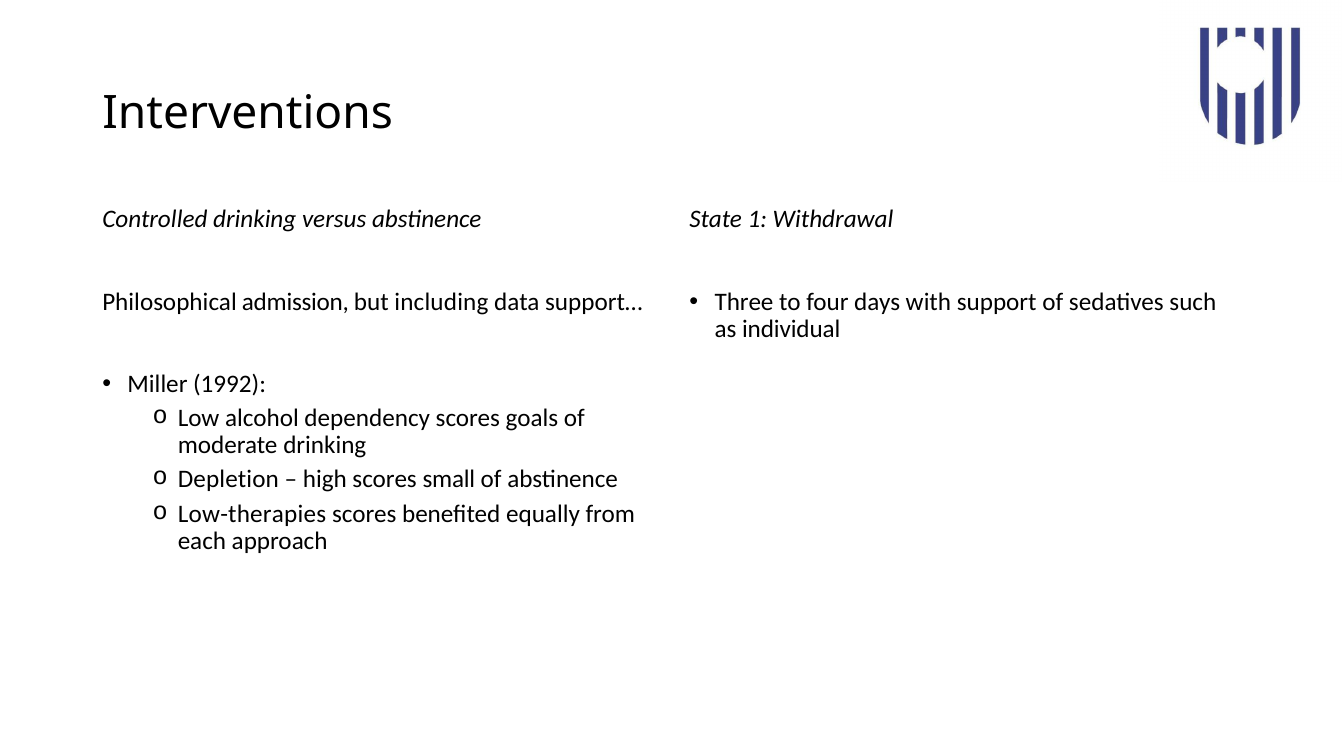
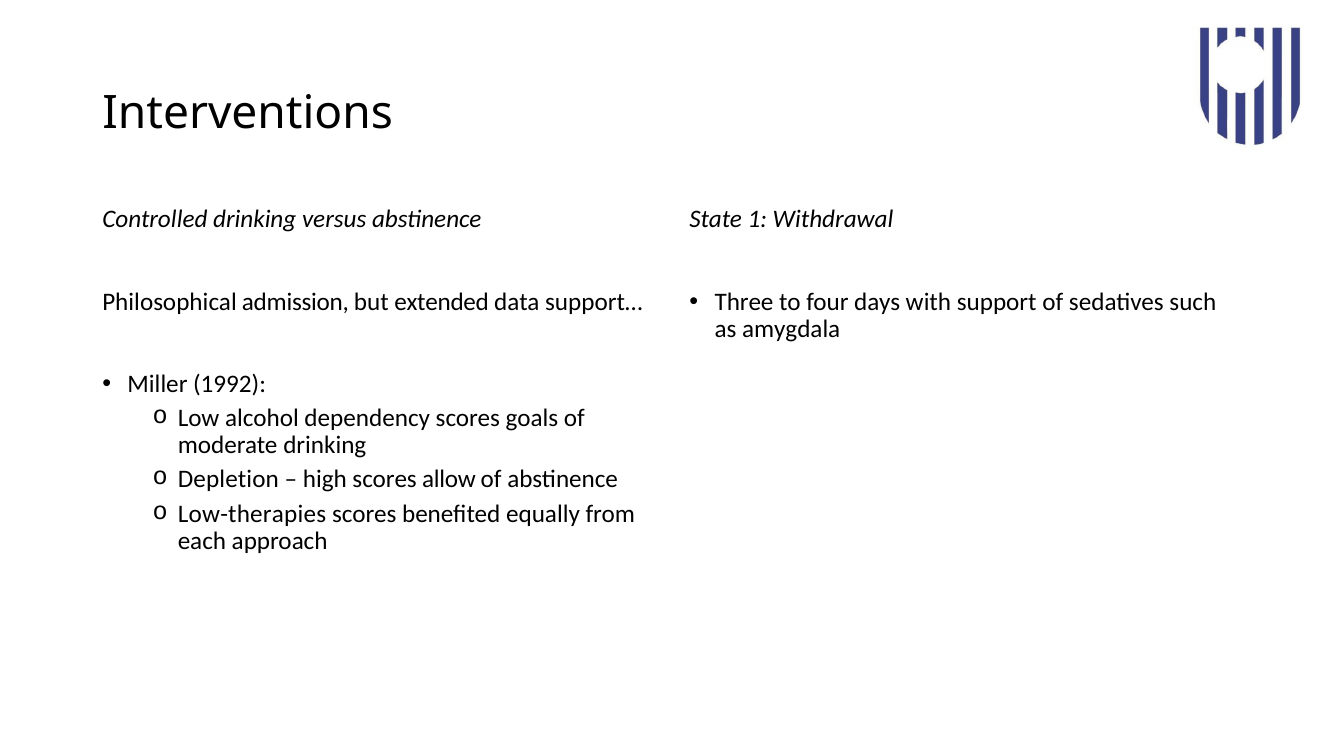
including: including -> extended (442, 302)
individual: individual -> amygdala (791, 329)
small: small -> allow (449, 480)
